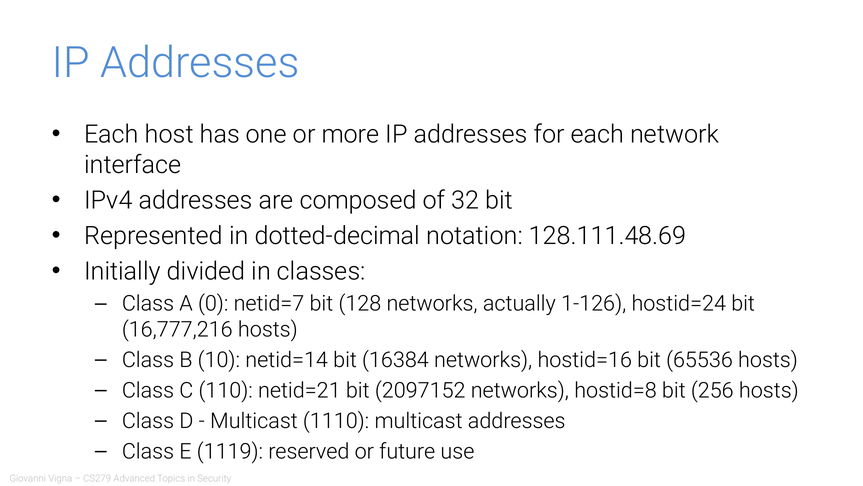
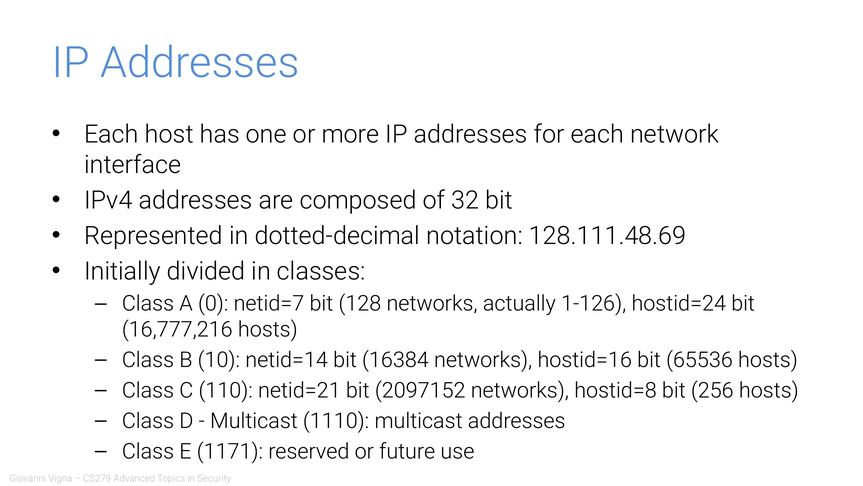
1119: 1119 -> 1171 (230, 451)
